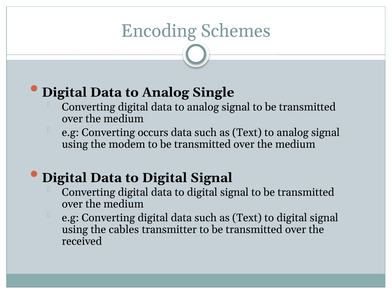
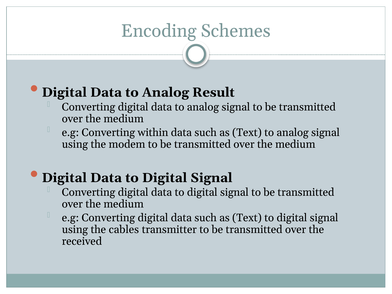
Single: Single -> Result (213, 92)
occurs: occurs -> within (153, 132)
